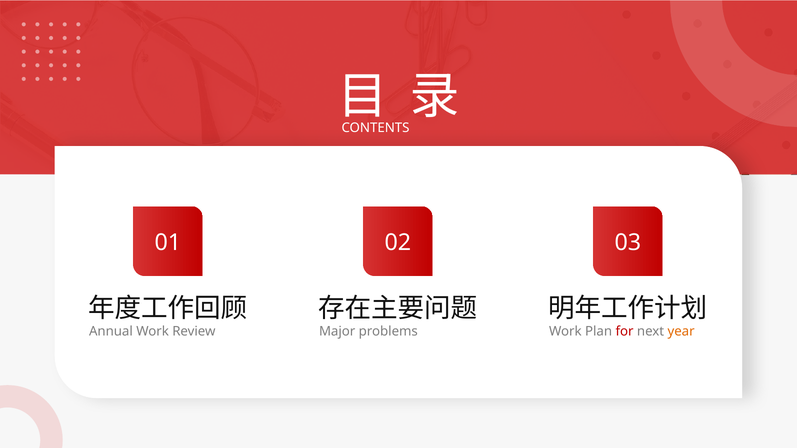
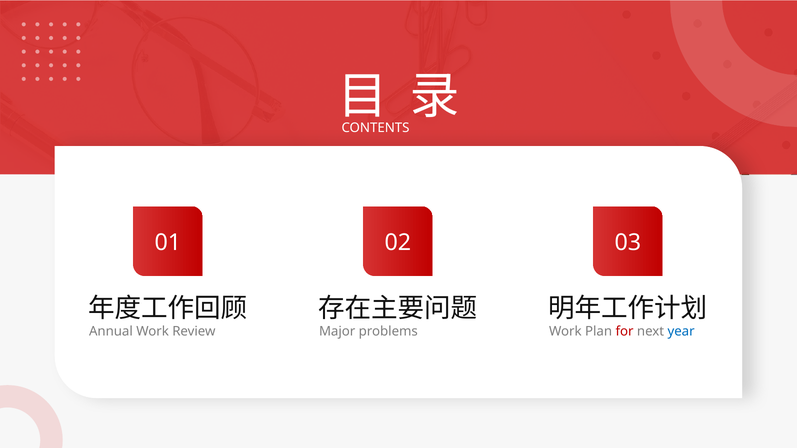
year colour: orange -> blue (681, 332)
